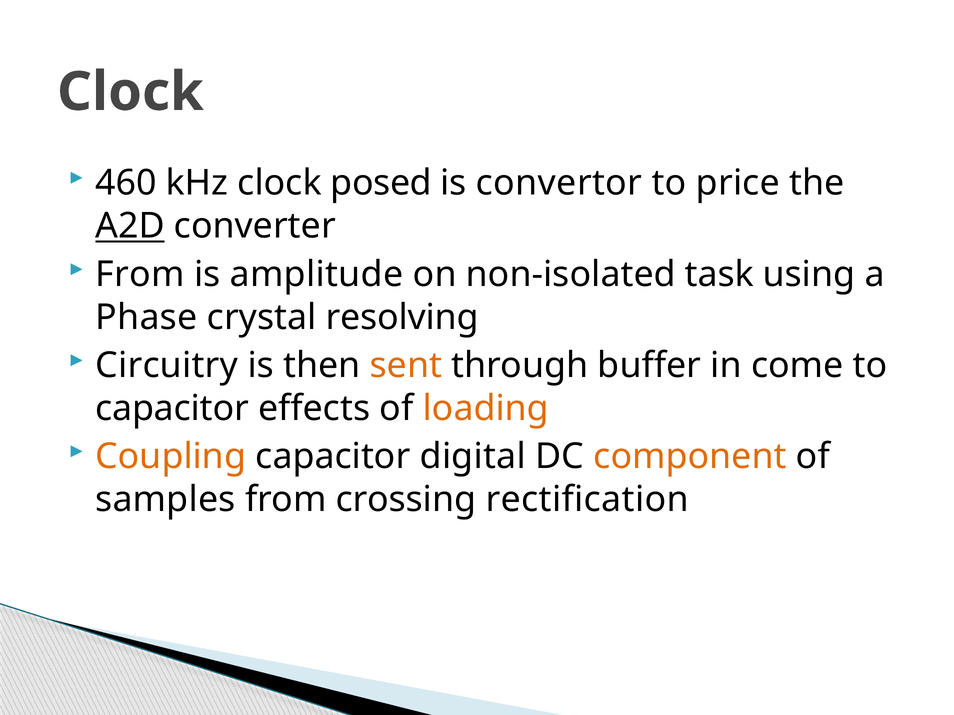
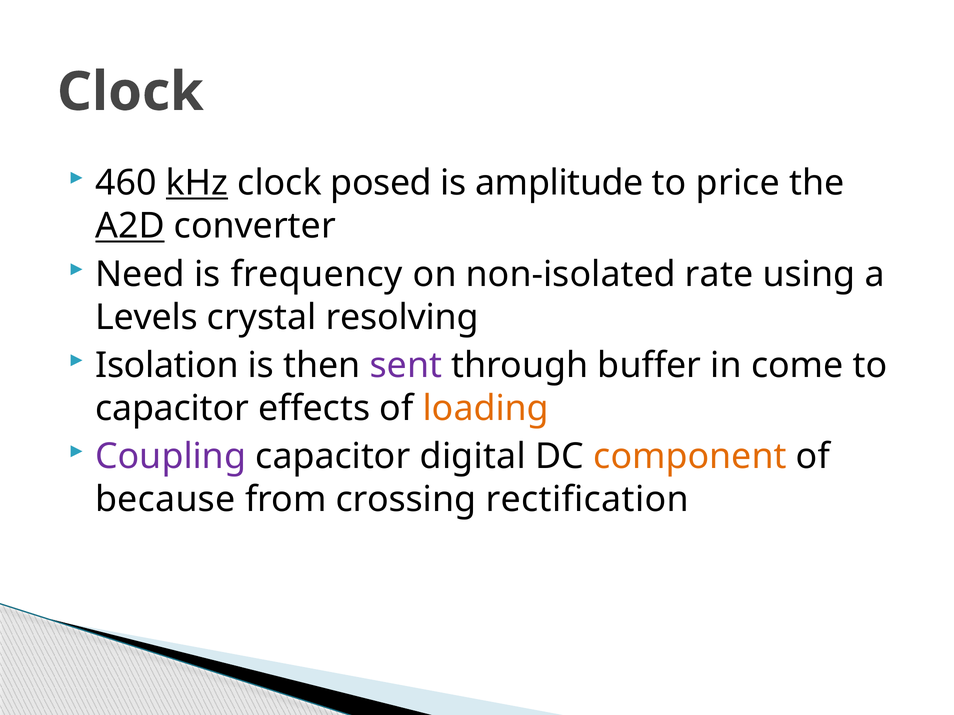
kHz underline: none -> present (197, 183)
convertor: convertor -> amplitude (559, 183)
From: From -> Need (140, 274)
amplitude: amplitude -> frequency (317, 274)
task: task -> rate (719, 274)
Phase: Phase -> Levels (147, 317)
Circuitry: Circuitry -> Isolation (167, 366)
sent colour: orange -> purple (406, 366)
Coupling colour: orange -> purple (171, 457)
samples: samples -> because (165, 500)
